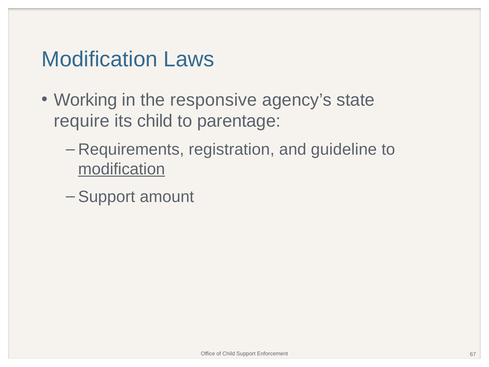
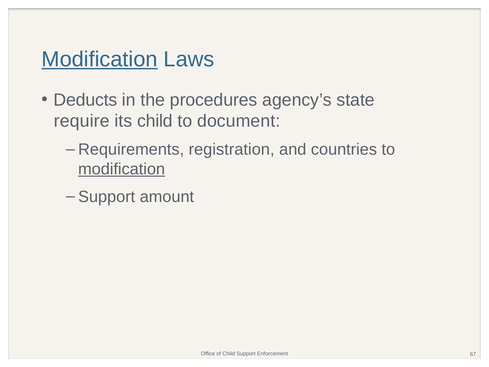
Modification underline: none -> present (100, 59)
Working: Working -> Deducts (86, 100)
responsive: responsive -> procedures (214, 100)
parentage: parentage -> document (239, 121)
guideline: guideline -> countries (344, 149)
